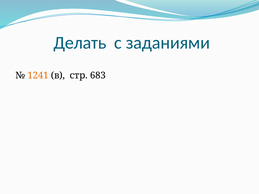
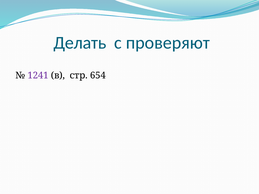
заданиями: заданиями -> проверяют (168, 43)
1241 colour: orange -> purple (38, 75)
683: 683 -> 654 (98, 75)
